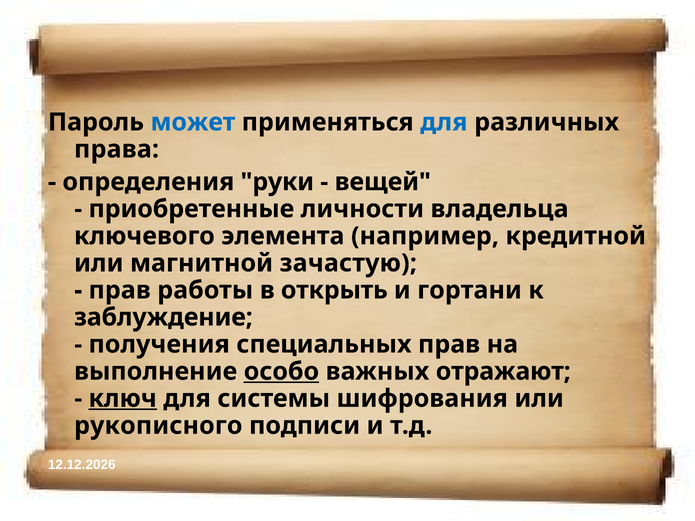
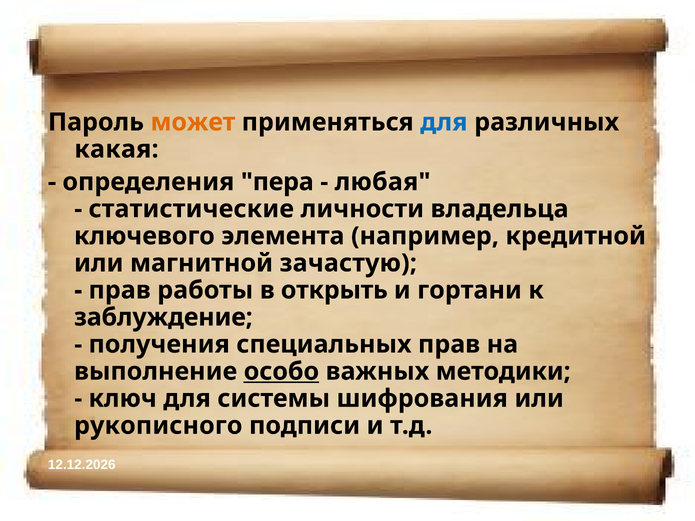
может colour: blue -> orange (193, 122)
права: права -> какая (116, 149)
руки: руки -> пера (277, 182)
вещей: вещей -> любая (383, 182)
приобретенные: приобретенные -> статистические (191, 209)
отражают: отражают -> методики (503, 372)
ключ underline: present -> none (123, 399)
